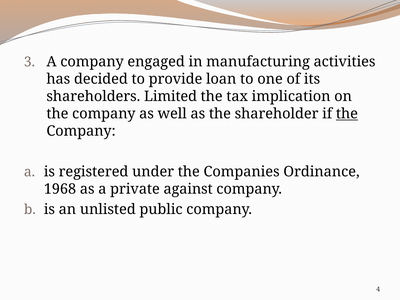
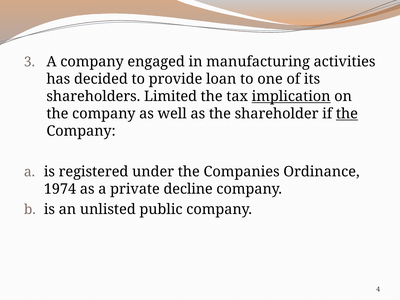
implication underline: none -> present (291, 96)
1968: 1968 -> 1974 (60, 189)
against: against -> decline (188, 189)
